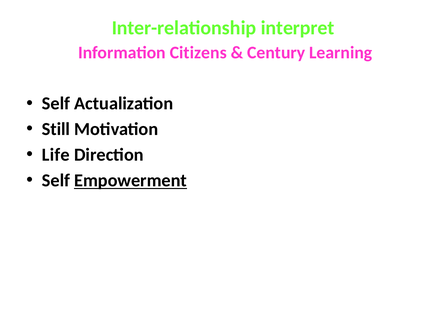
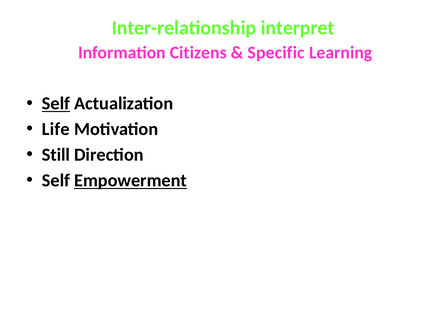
Century: Century -> Specific (276, 53)
Self underline: none -> present (56, 104)
Still: Still -> Life (56, 129)
Life: Life -> Still (56, 155)
